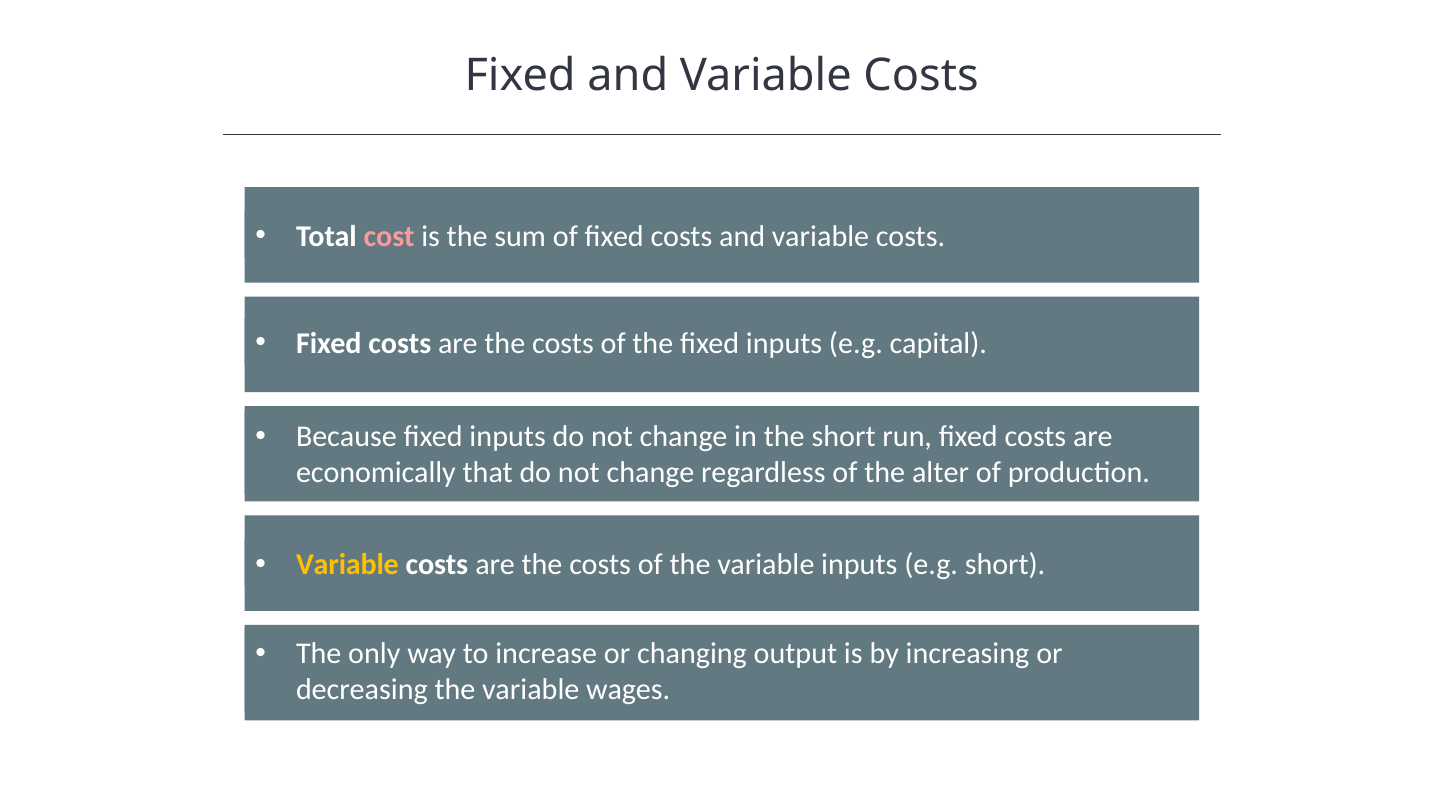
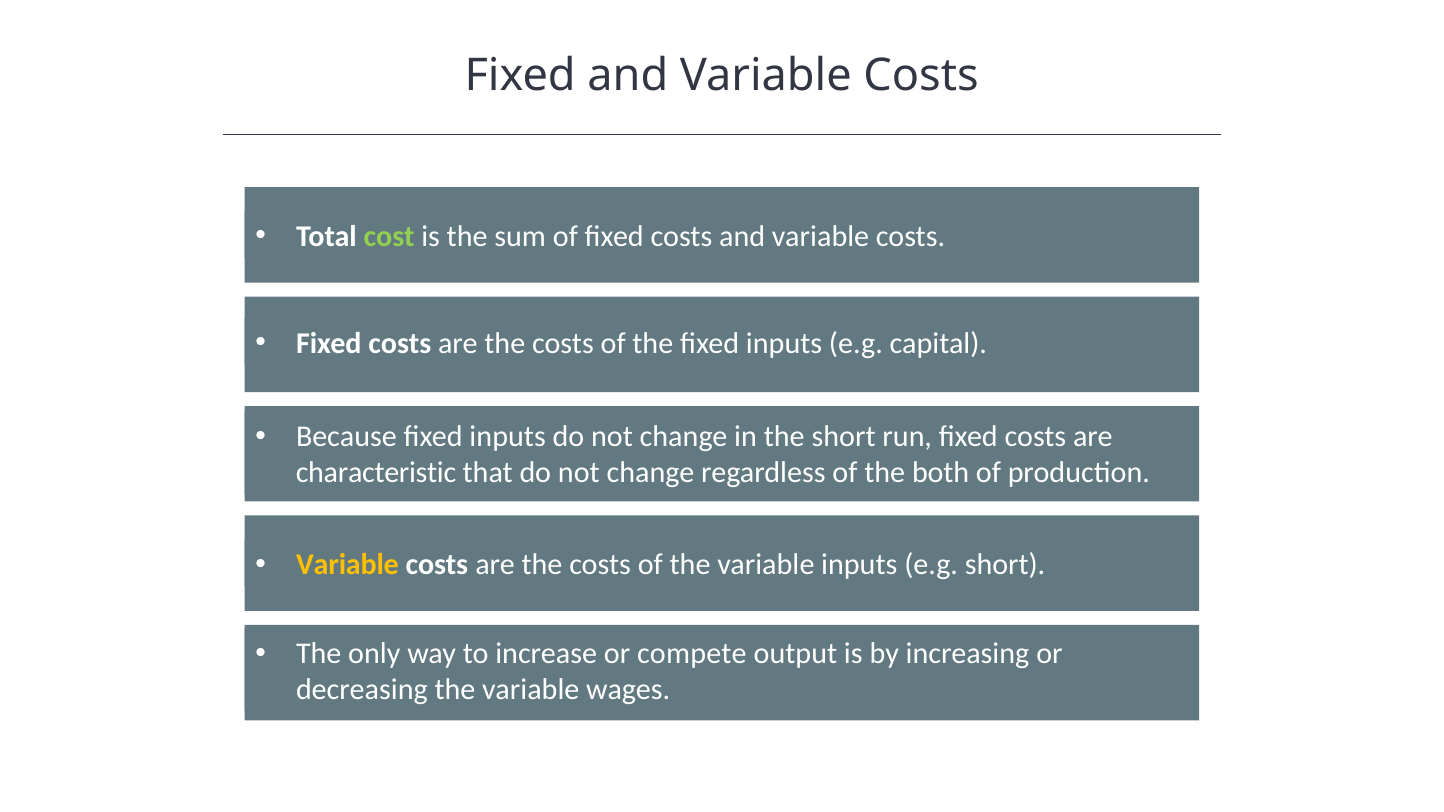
cost colour: pink -> light green (389, 237)
economically: economically -> characteristic (376, 473)
alter: alter -> both (941, 473)
changing: changing -> compete (692, 654)
